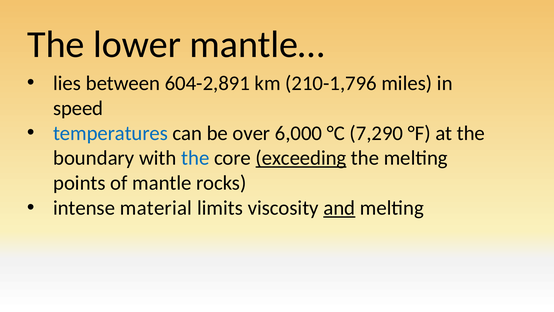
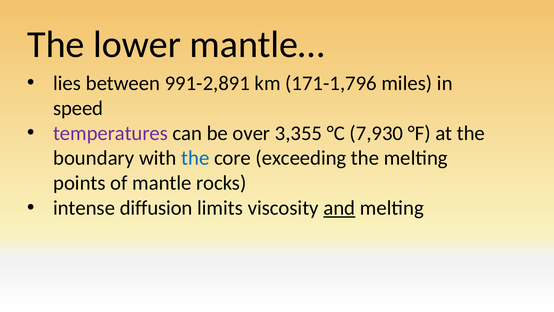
604-2,891: 604-2,891 -> 991-2,891 (207, 83)
210-1,796: 210-1,796 -> 171-1,796 (331, 83)
temperatures colour: blue -> purple (111, 133)
6,000: 6,000 -> 3,355 (299, 133)
7,290: 7,290 -> 7,930 (376, 133)
exceeding underline: present -> none (301, 158)
material: material -> diffusion (156, 208)
